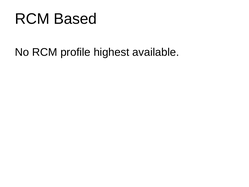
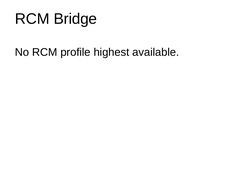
Based: Based -> Bridge (75, 19)
